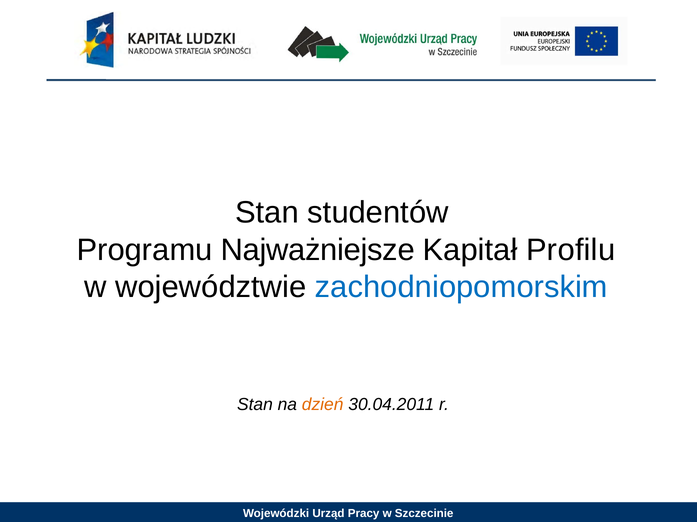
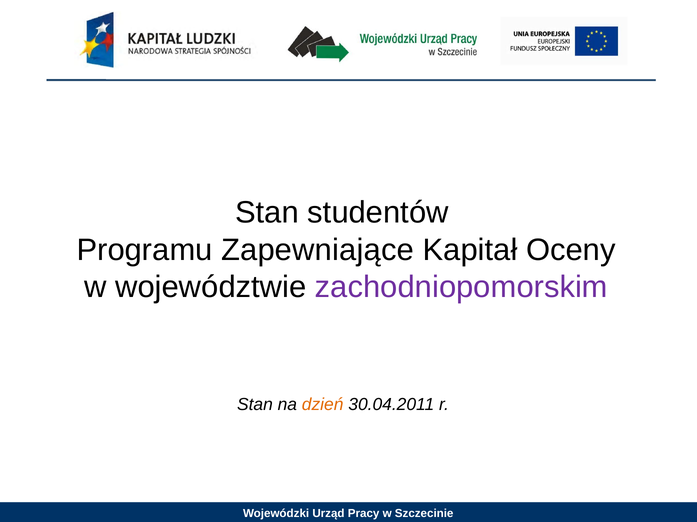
Najważniejsze: Najważniejsze -> Zapewniające (318, 250)
Profilu: Profilu -> Oceny (571, 250)
zachodniopomorskim colour: blue -> purple (461, 287)
